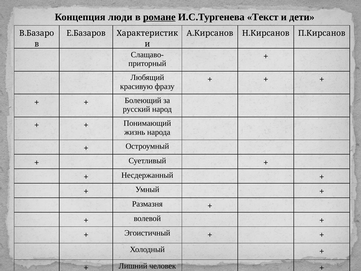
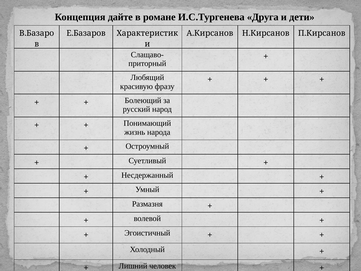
люди: люди -> дайте (120, 17)
романе underline: present -> none (159, 17)
Текст: Текст -> Друга (263, 17)
